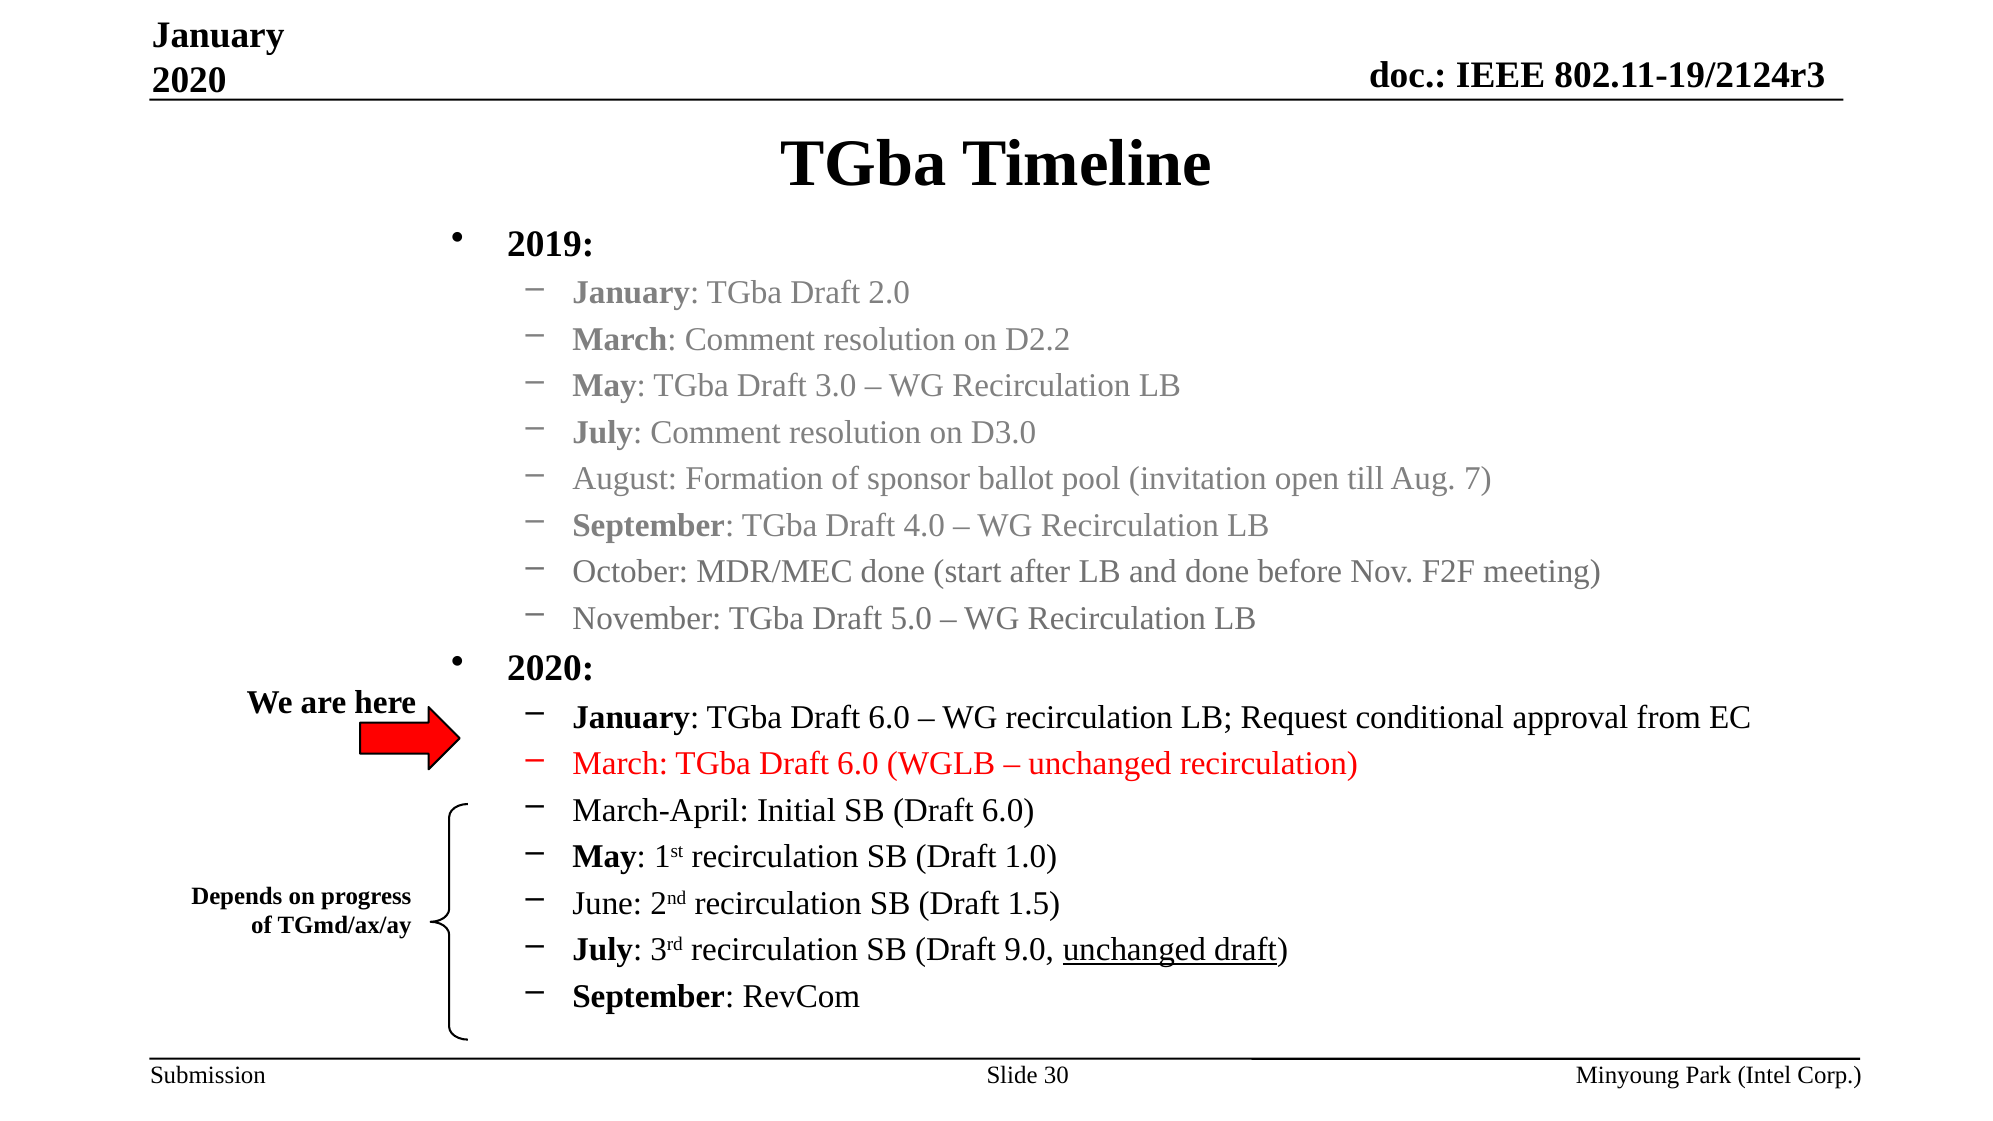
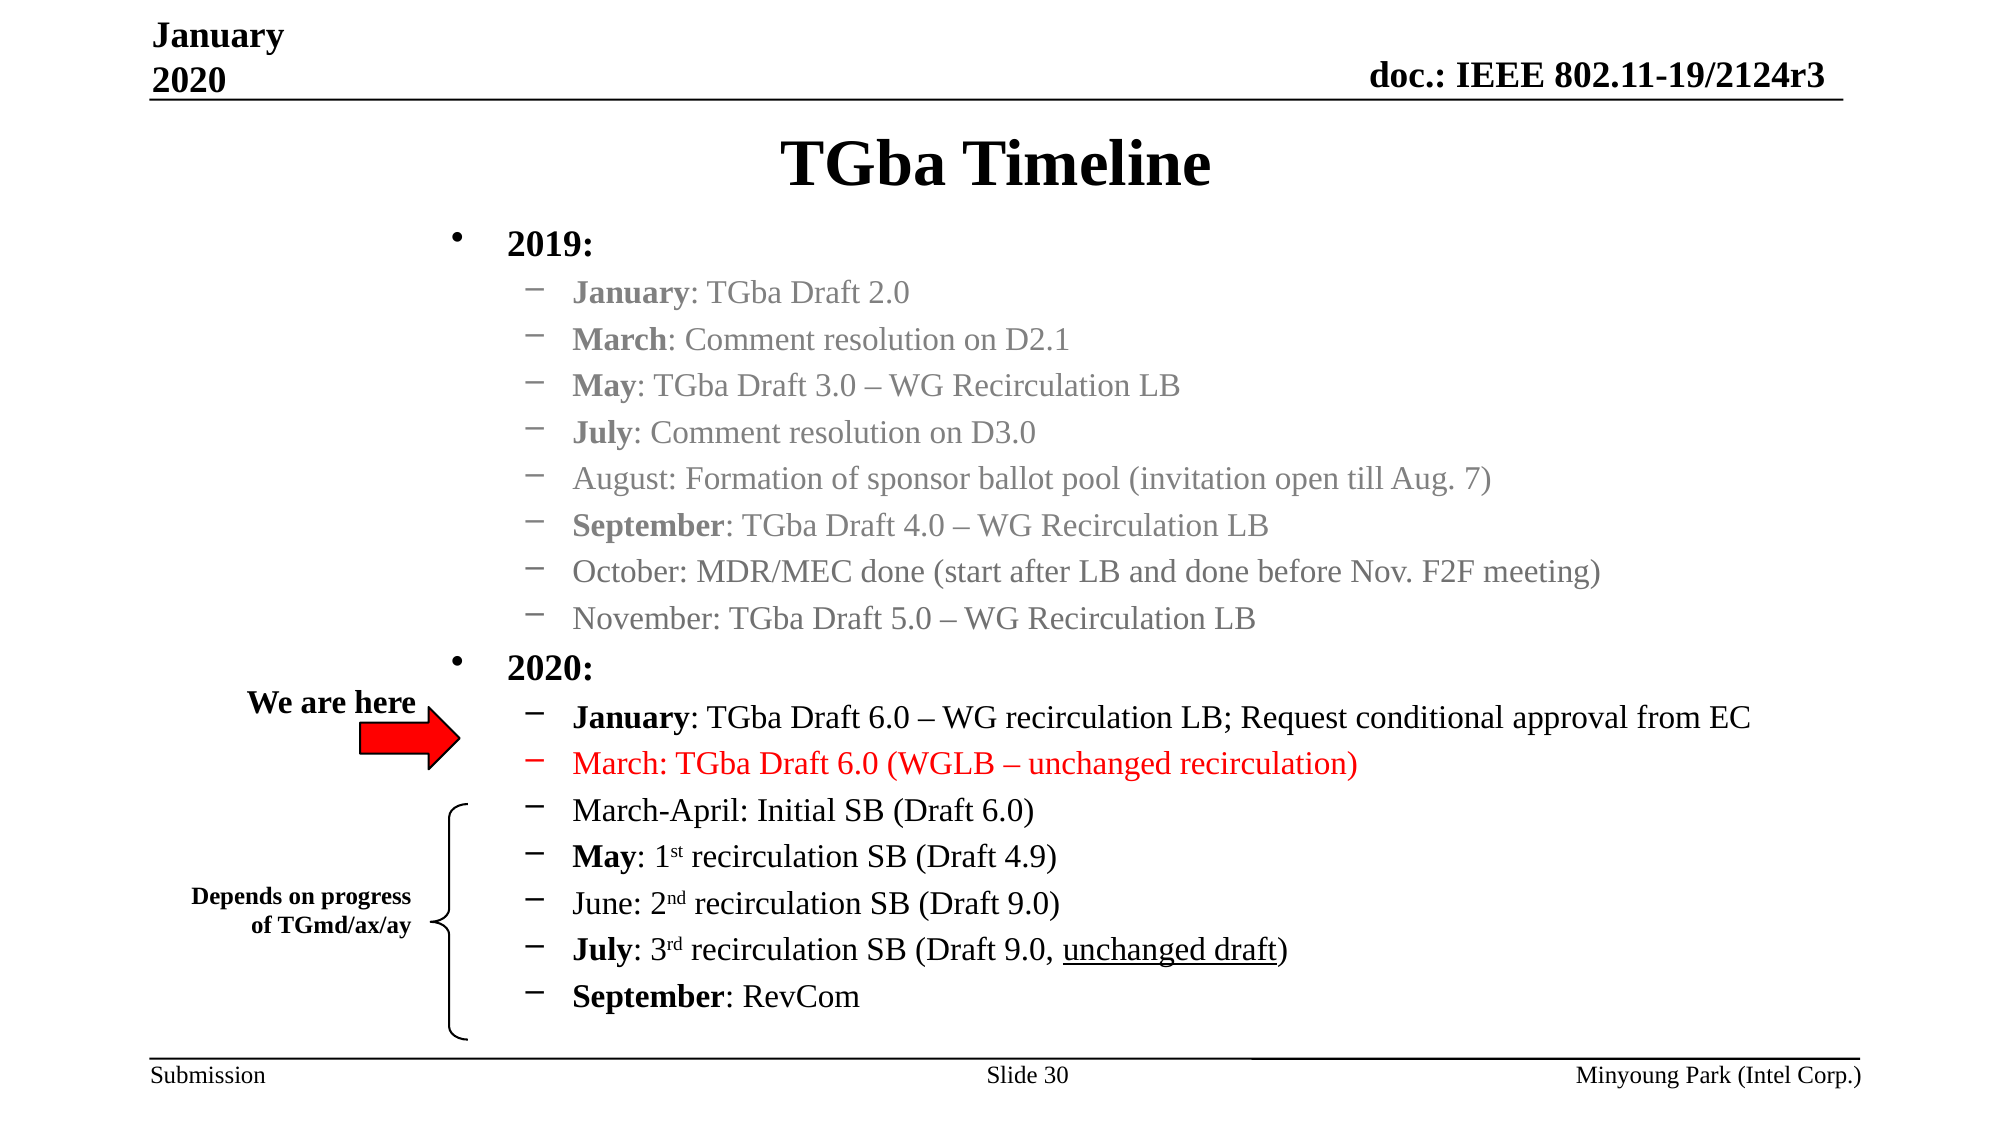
D2.2: D2.2 -> D2.1 (1038, 339)
1.0: 1.0 -> 4.9 (1031, 857)
1.5: 1.5 -> 9.0 (1034, 903)
